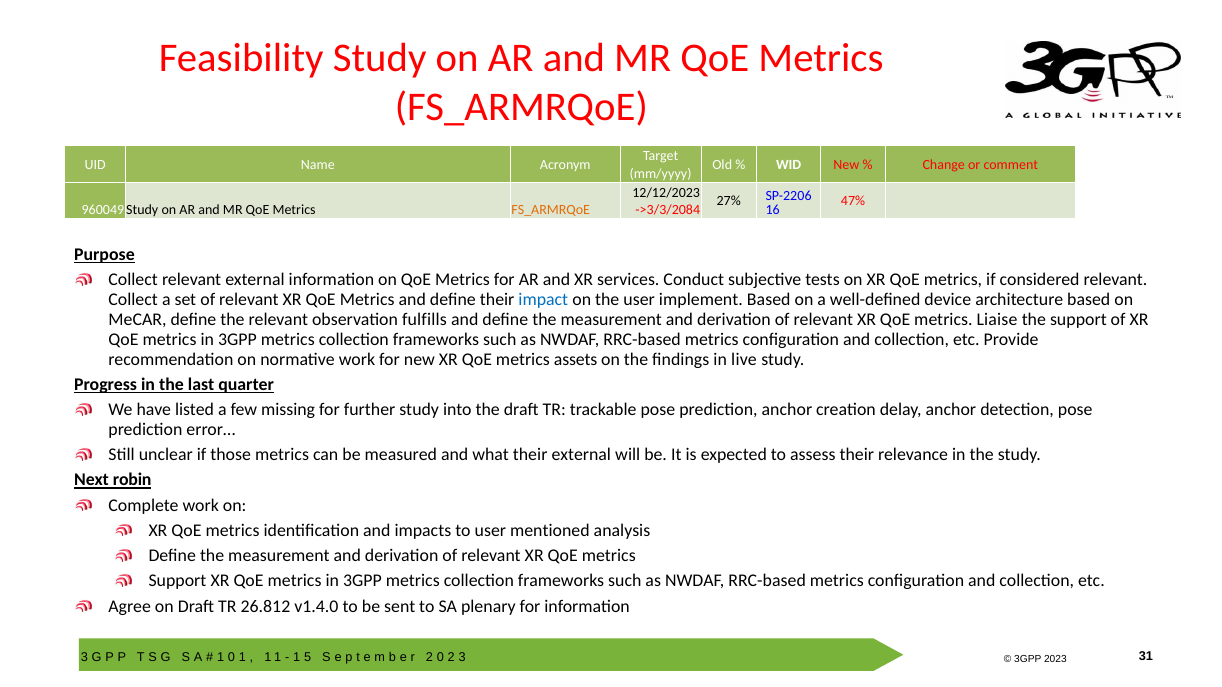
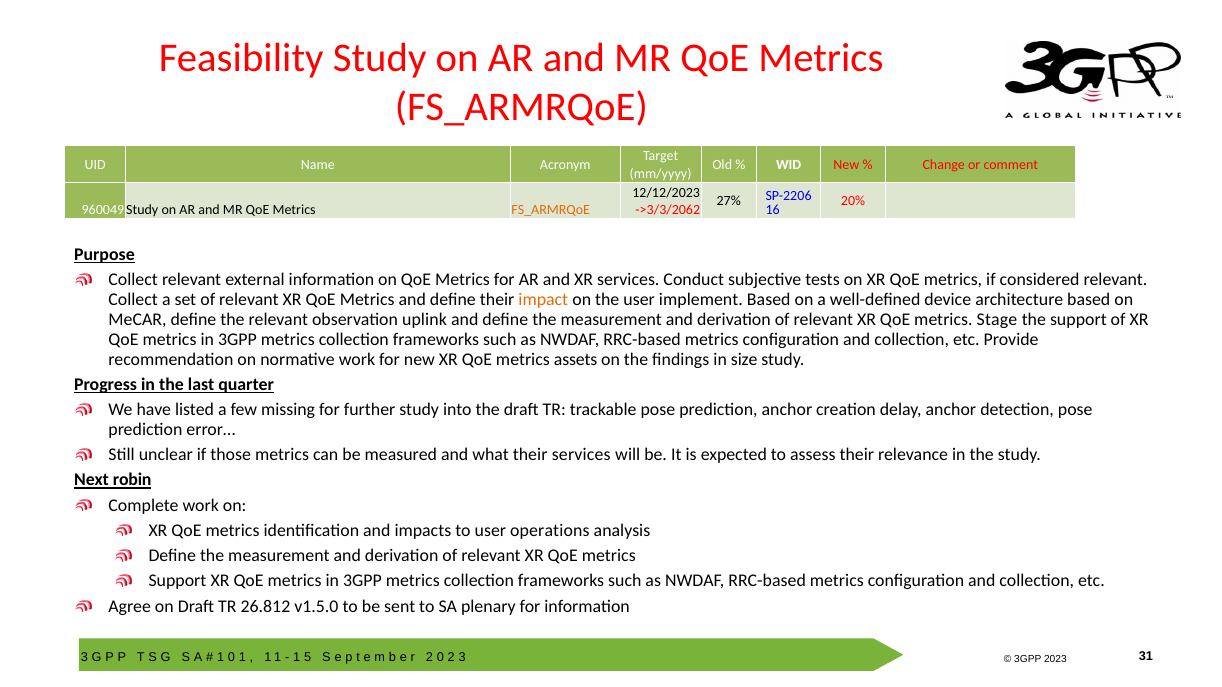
47%: 47% -> 20% (853, 201)
->3/3/2084: ->3/3/2084 -> ->3/3/2062 (668, 210)
impact colour: blue -> orange (543, 300)
fulfills: fulfills -> uplink (424, 320)
Liaise: Liaise -> Stage (997, 320)
live: live -> size (744, 360)
their external: external -> services (581, 455)
mentioned: mentioned -> operations (550, 531)
v1.4.0: v1.4.0 -> v1.5.0 (316, 606)
